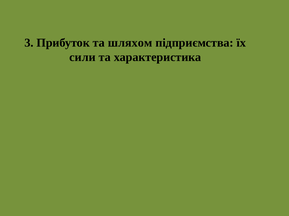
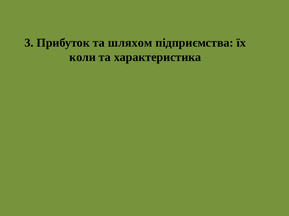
сили: сили -> коли (83, 57)
